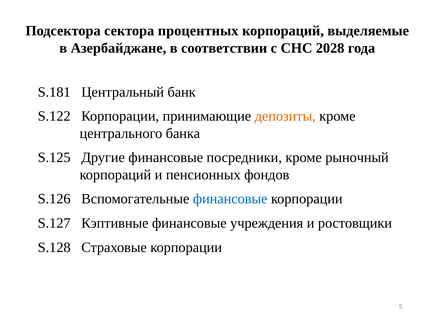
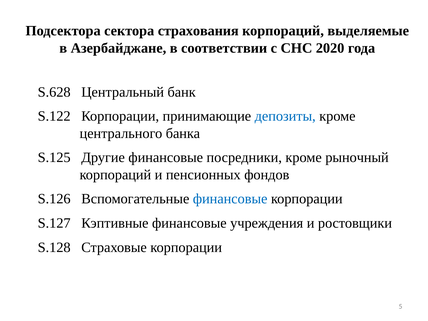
процентных: процентных -> страхования (198, 31)
2028: 2028 -> 2020 (330, 48)
S.181: S.181 -> S.628 (54, 92)
депозиты colour: orange -> blue (285, 116)
